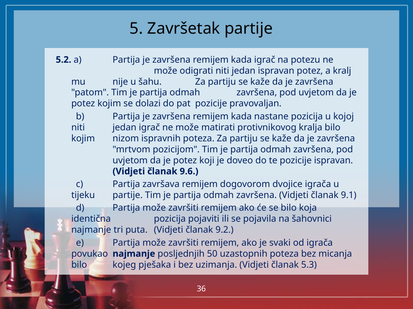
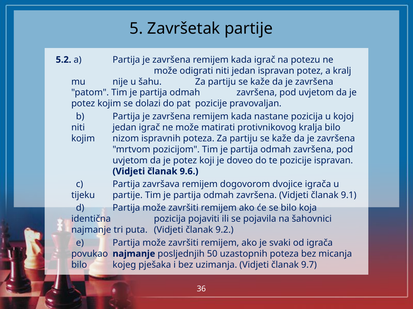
5.3: 5.3 -> 9.7 (309, 265)
